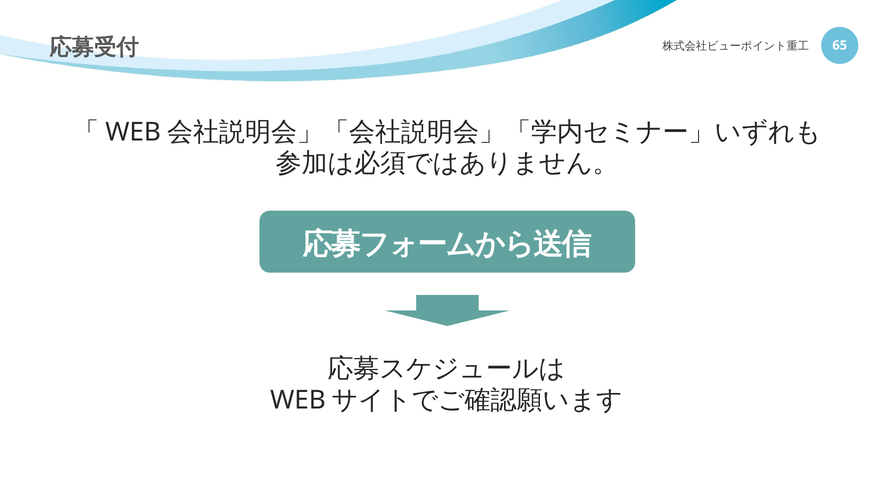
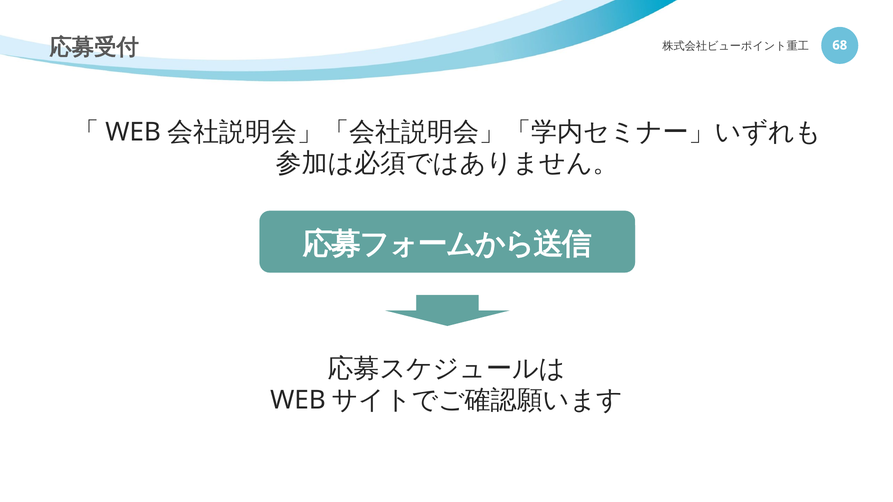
65: 65 -> 68 (840, 45)
